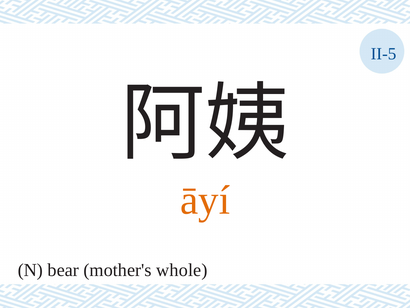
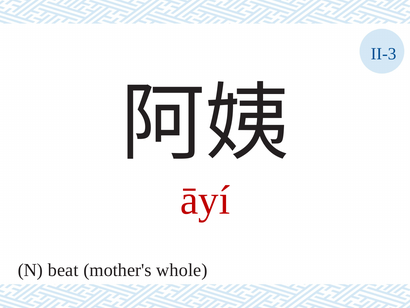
II-5: II-5 -> II-3 (384, 54)
āyí colour: orange -> red (205, 200)
bear: bear -> beat (63, 270)
